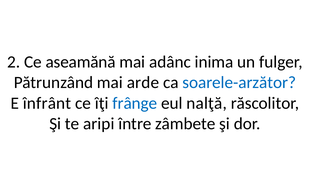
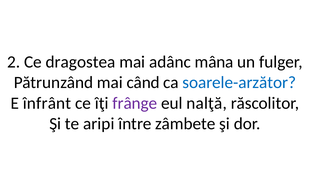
aseamănă: aseamănă -> dragostea (80, 62)
inima: inima -> mâna (214, 62)
arde: arde -> când (143, 83)
frânge colour: blue -> purple (135, 103)
